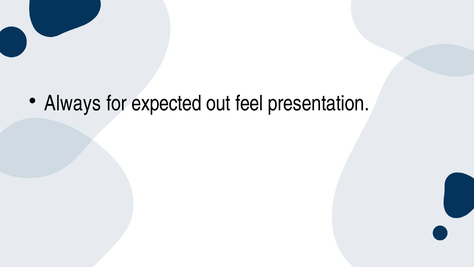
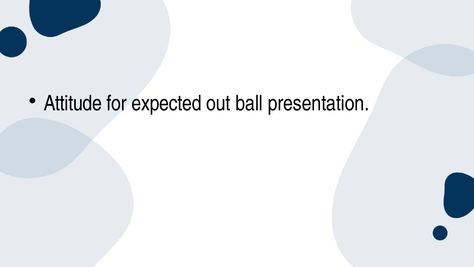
Always: Always -> Attitude (73, 103)
feel: feel -> ball (249, 103)
